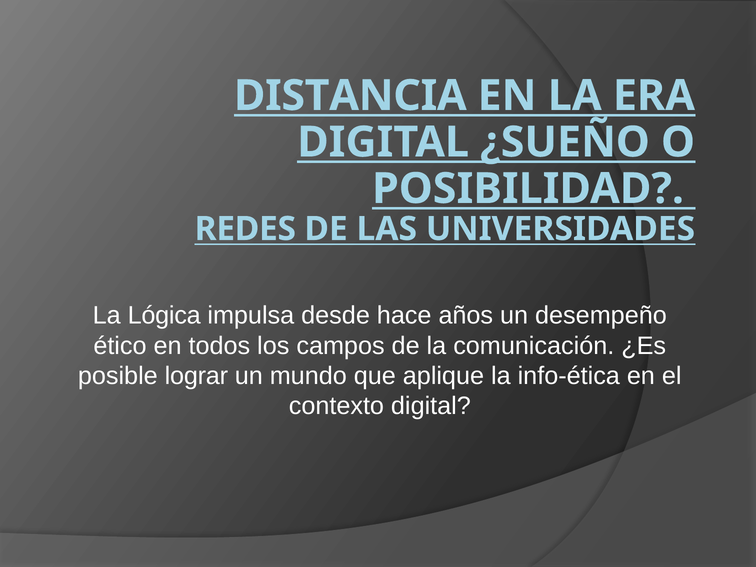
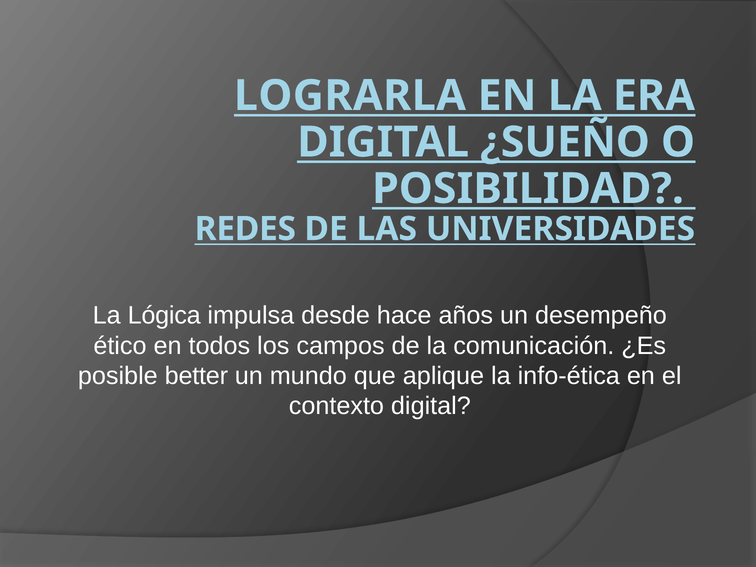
DISTANCIA: DISTANCIA -> LOGRARLA (350, 96)
lograr: lograr -> better (196, 376)
